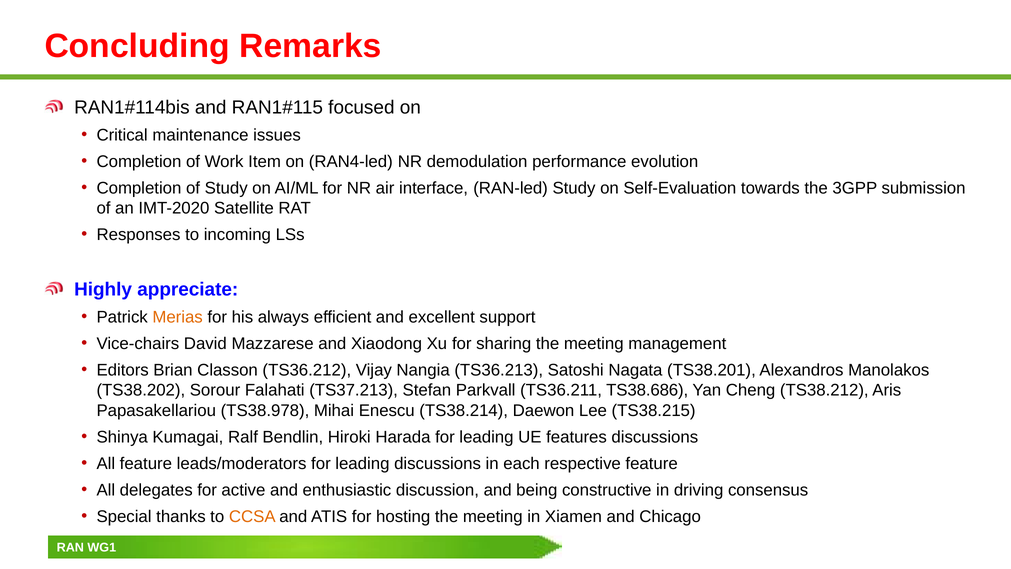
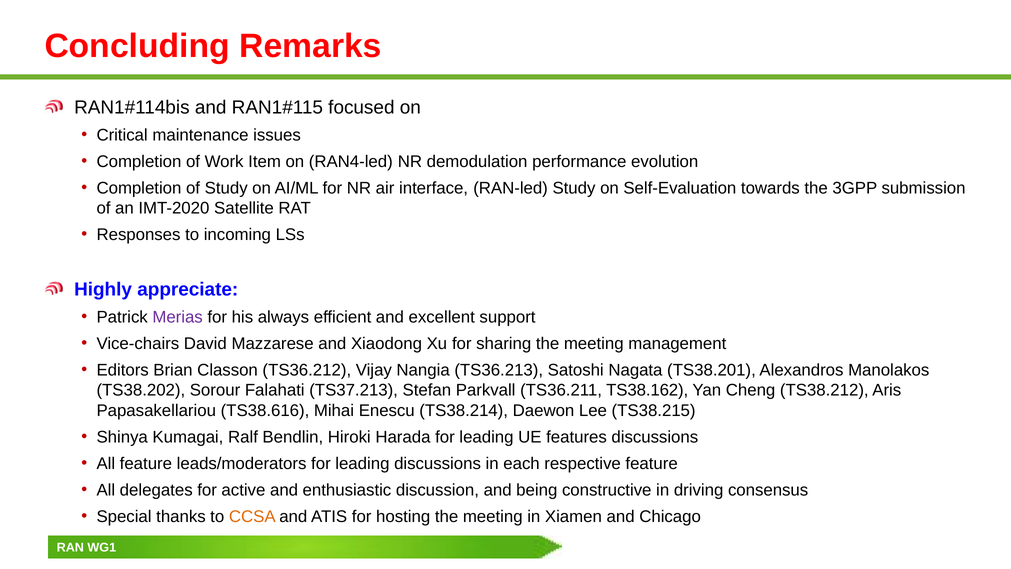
Merias colour: orange -> purple (178, 317)
TS38.686: TS38.686 -> TS38.162 (647, 390)
TS38.978: TS38.978 -> TS38.616 (265, 410)
